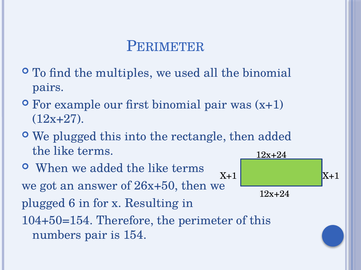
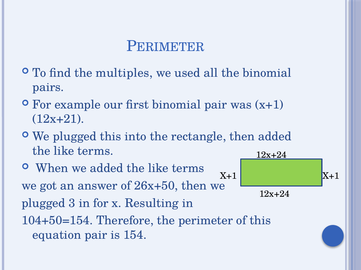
12x+27: 12x+27 -> 12x+21 (58, 119)
6: 6 -> 3 (72, 204)
numbers: numbers -> equation (57, 235)
